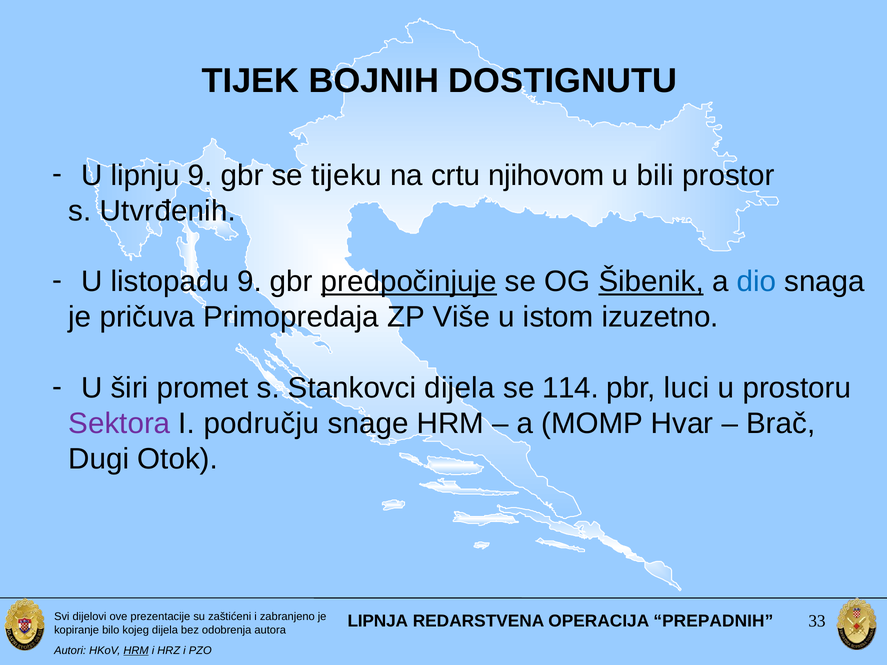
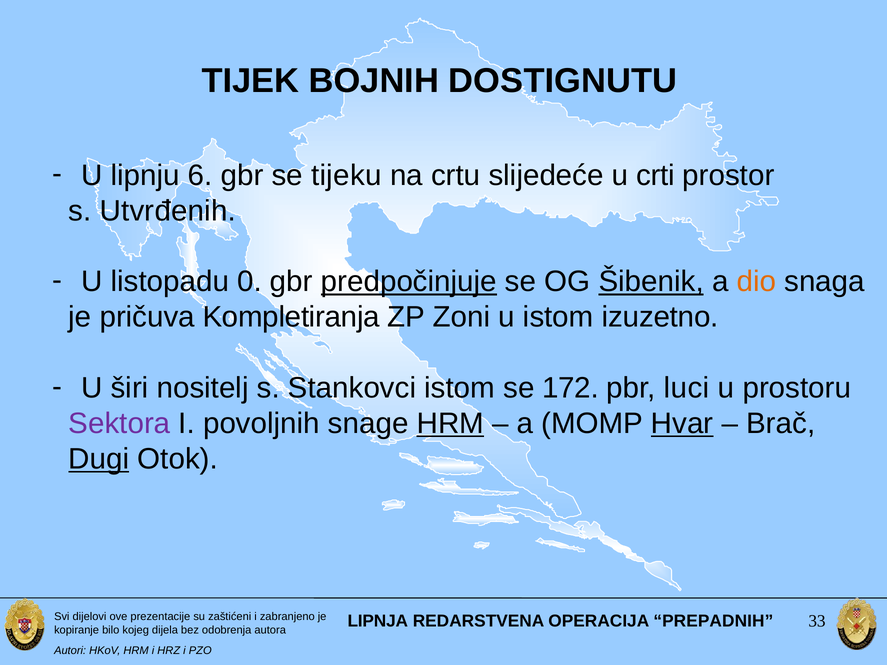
lipnju 9: 9 -> 6 (200, 175)
njihovom: njihovom -> slijedeće (546, 175)
bili: bili -> crti (655, 175)
listopadu 9: 9 -> 0 (249, 282)
dio colour: blue -> orange (756, 282)
Primopredaja: Primopredaja -> Kompletiranja (291, 317)
Više: Više -> Zoni (461, 317)
promet: promet -> nositelj (203, 388)
Stankovci dijela: dijela -> istom (460, 388)
114: 114 -> 172 (571, 388)
području: području -> povoljnih (261, 424)
HRM underline: none -> present (450, 424)
Hvar underline: none -> present (682, 424)
Dugi underline: none -> present (99, 459)
HRM underline: present -> none (136, 651)
